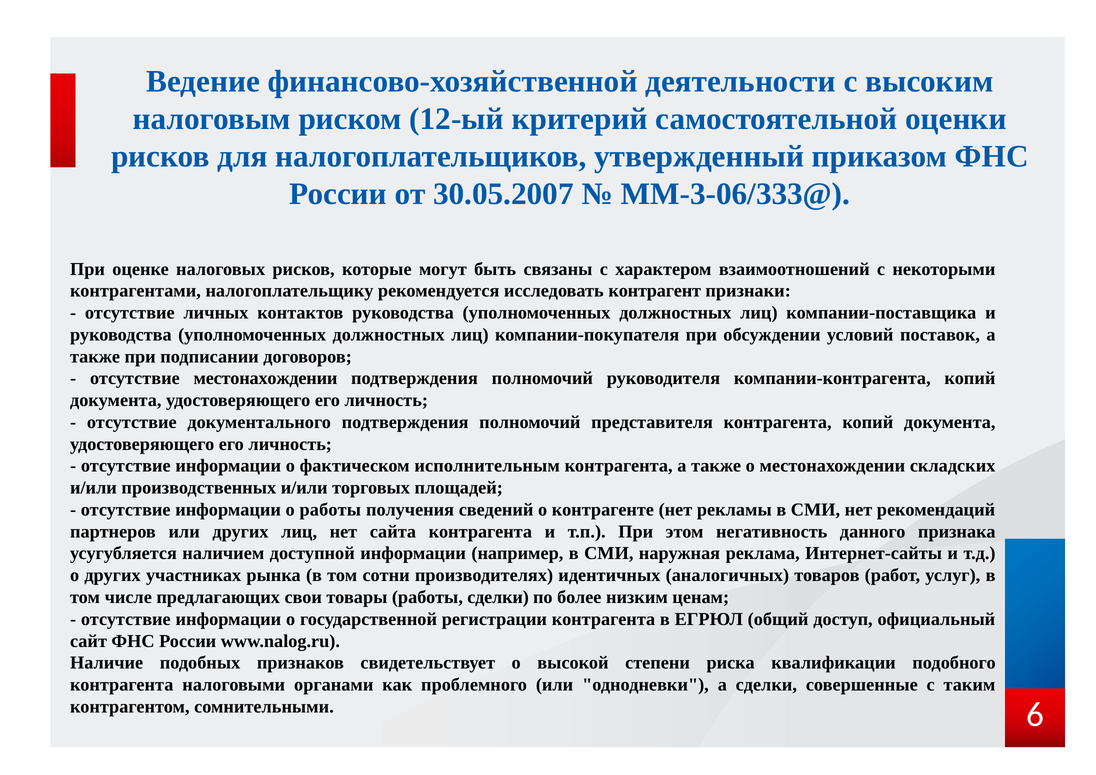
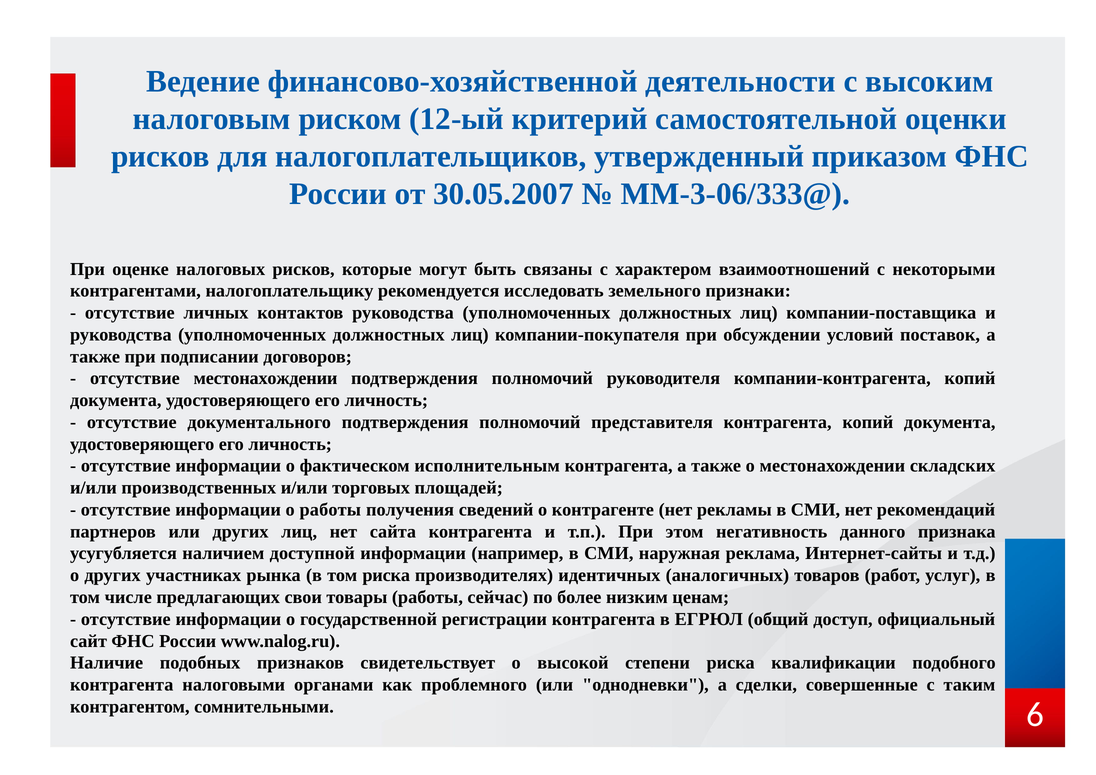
контрагент: контрагент -> земельного (655, 291)
том сотни: сотни -> риска (386, 575)
работы сделки: сделки -> сейчас (498, 597)
